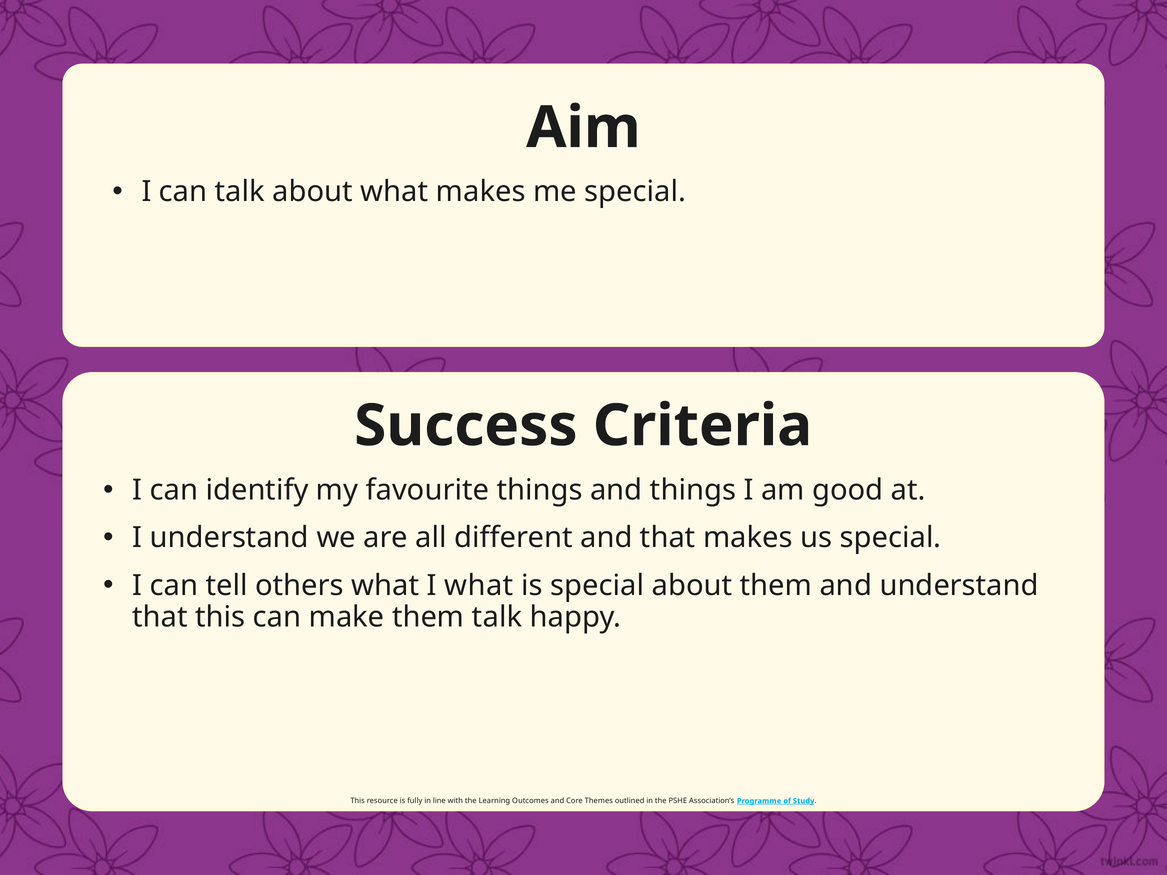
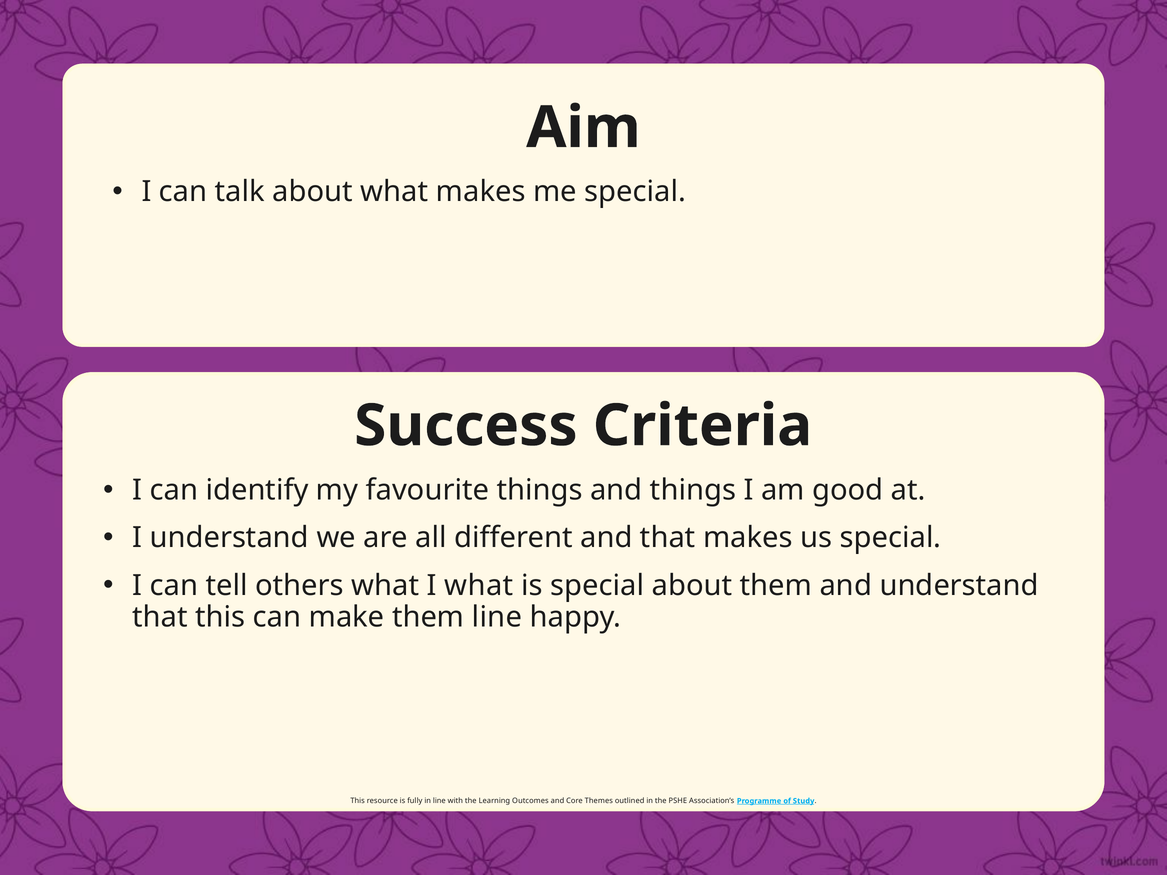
them talk: talk -> line (497, 617)
